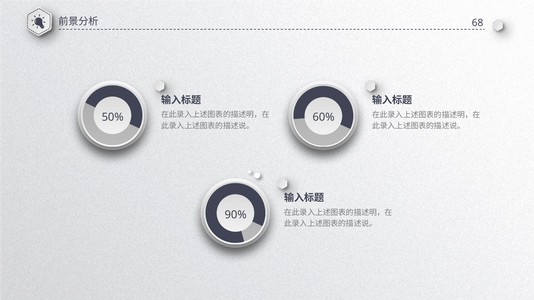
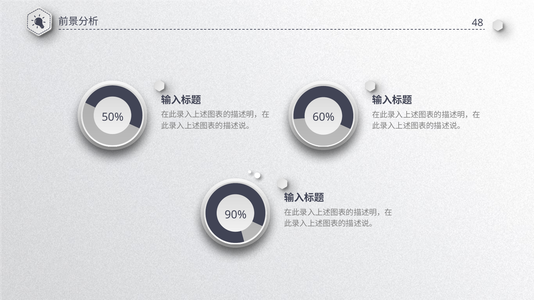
68: 68 -> 48 (478, 23)
